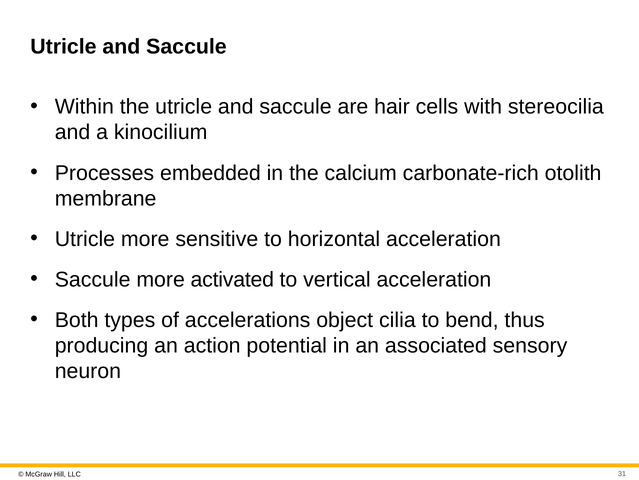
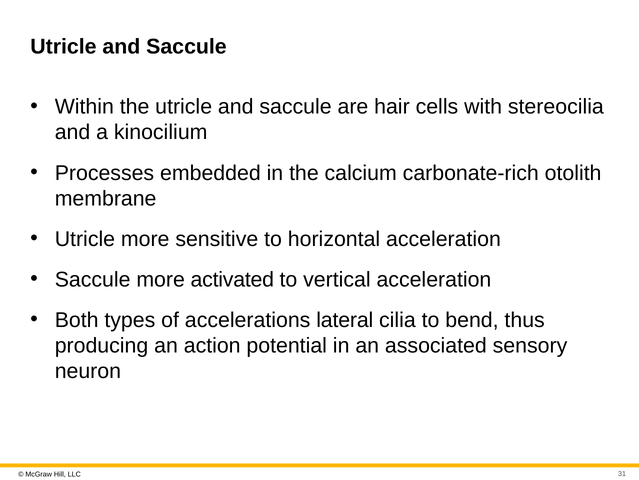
object: object -> lateral (345, 320)
